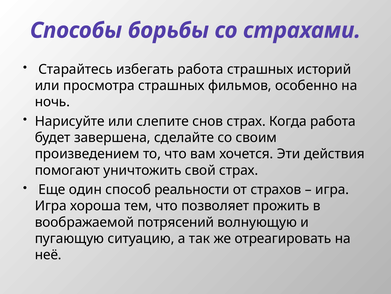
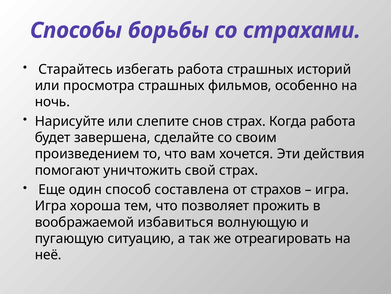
реальности: реальности -> составлена (192, 189)
потрясений: потрясений -> избавиться (176, 222)
